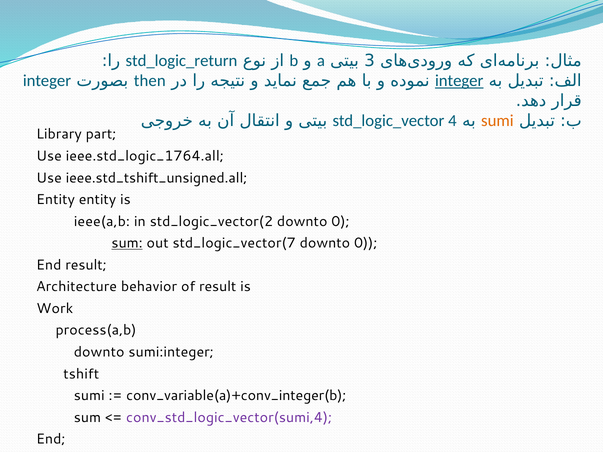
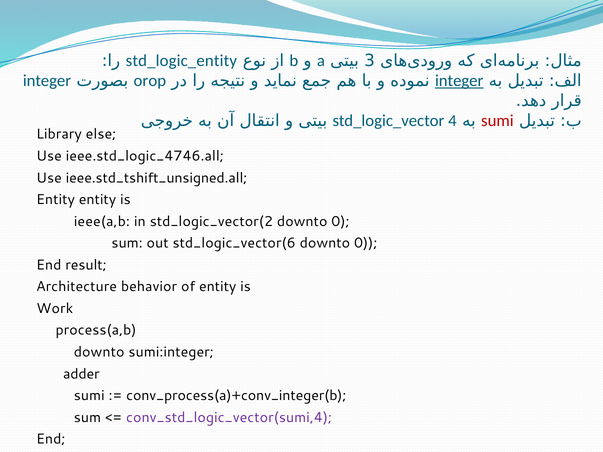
std_logic_return: std_logic_return -> std_logic_entity (181, 61)
then: then -> orop (150, 81)
sumi colour: orange -> red (497, 121)
part: part -> else (101, 134)
ieee.std_logic_1764.all: ieee.std_logic_1764.all -> ieee.std_logic_4746.all (145, 156)
sum underline: present -> none (127, 243)
std_logic_vector(7: std_logic_vector(7 -> std_logic_vector(6 (234, 243)
of result: result -> entity (218, 287)
tshift: tshift -> adder (81, 374)
conv_variable(a)+conv_integer(b: conv_variable(a)+conv_integer(b -> conv_process(a)+conv_integer(b (236, 396)
